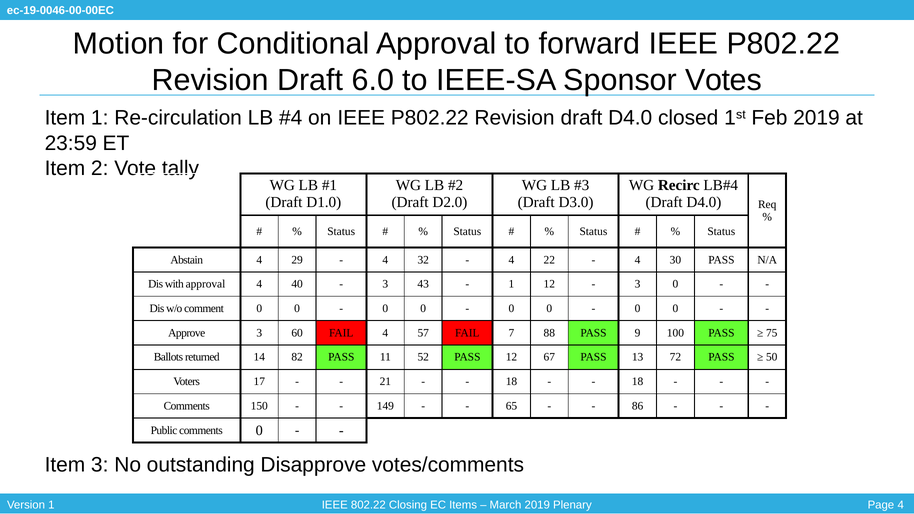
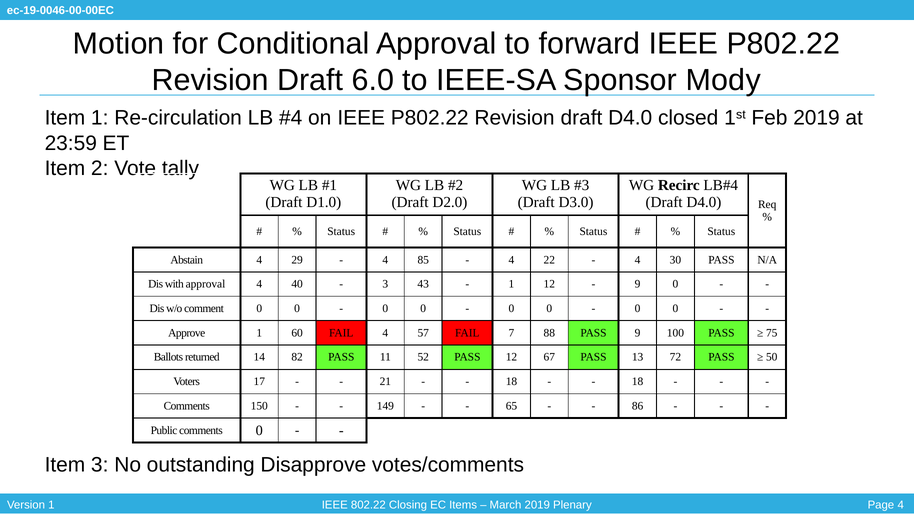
Votes: Votes -> Mody (723, 80)
32: 32 -> 85 (423, 260)
3: 3 -> 9 (638, 284)
Approve 3: 3 -> 1 (259, 333)
